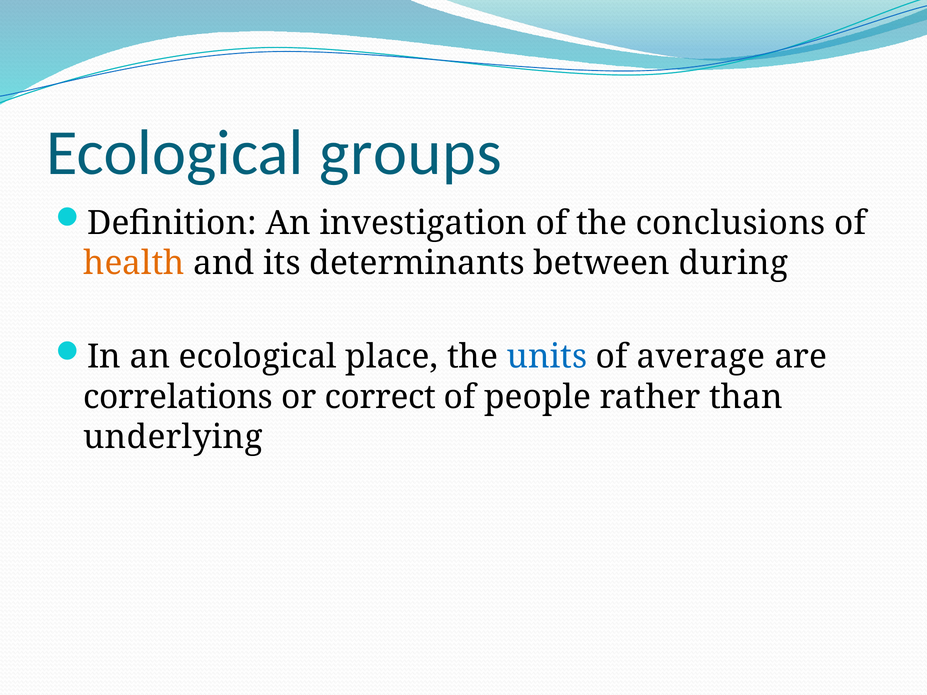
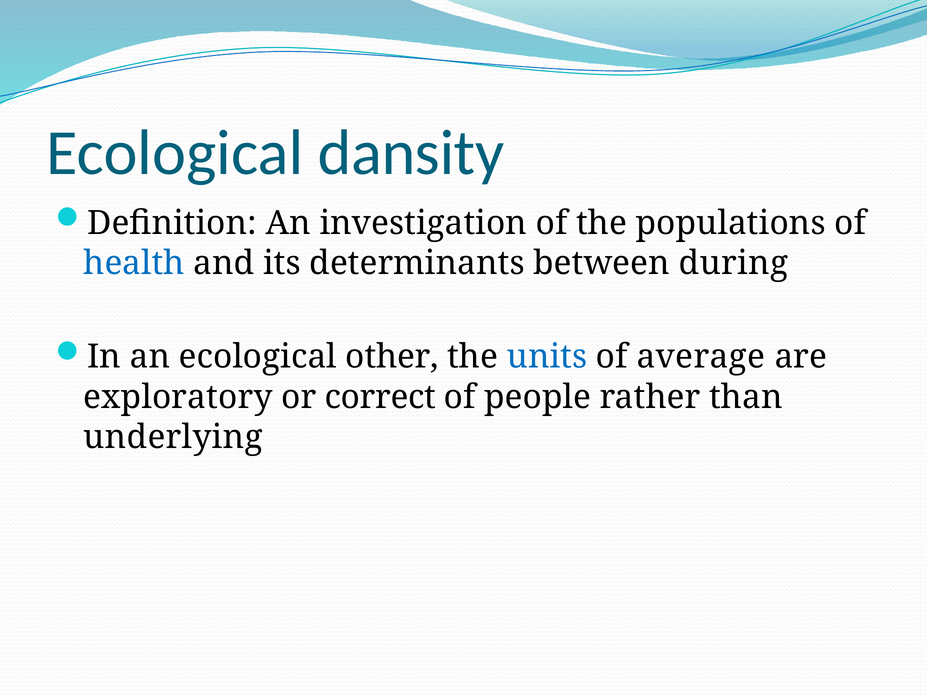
groups: groups -> dansity (411, 153)
conclusions: conclusions -> populations (731, 223)
health colour: orange -> blue (134, 263)
place: place -> other (392, 357)
correlations: correlations -> exploratory (178, 397)
